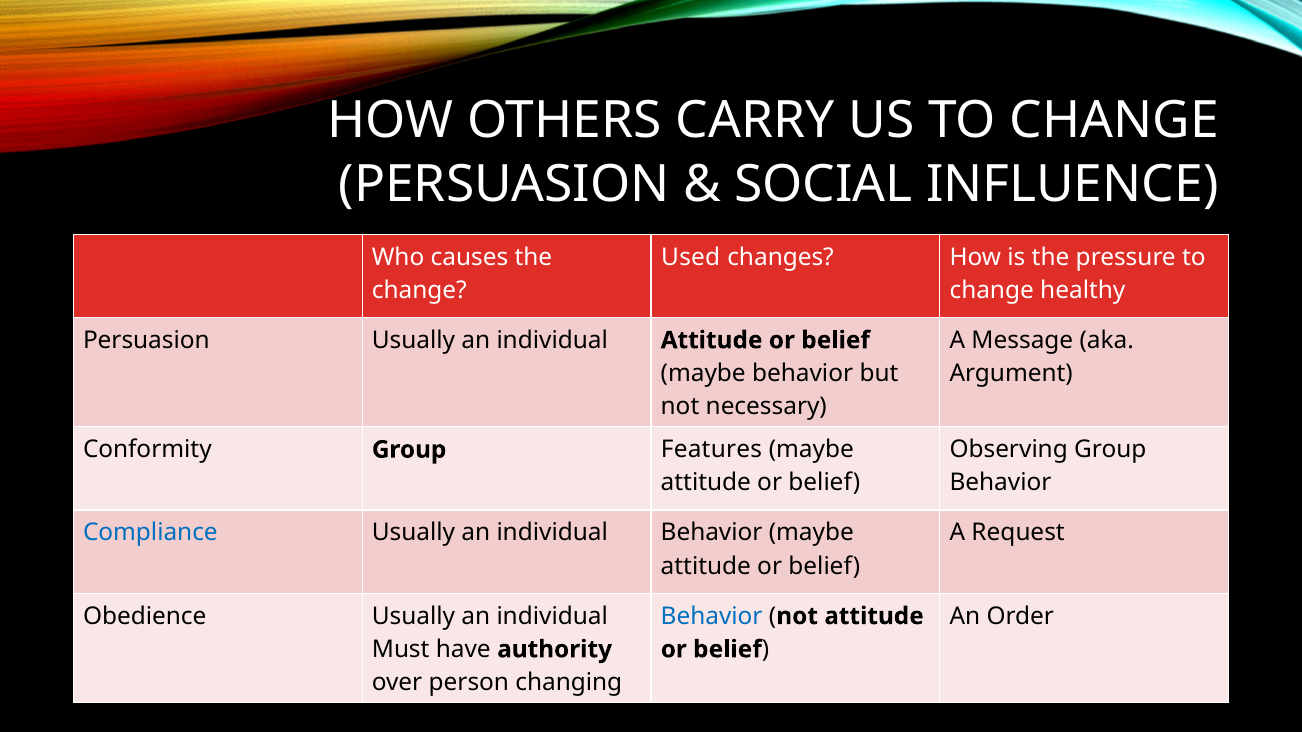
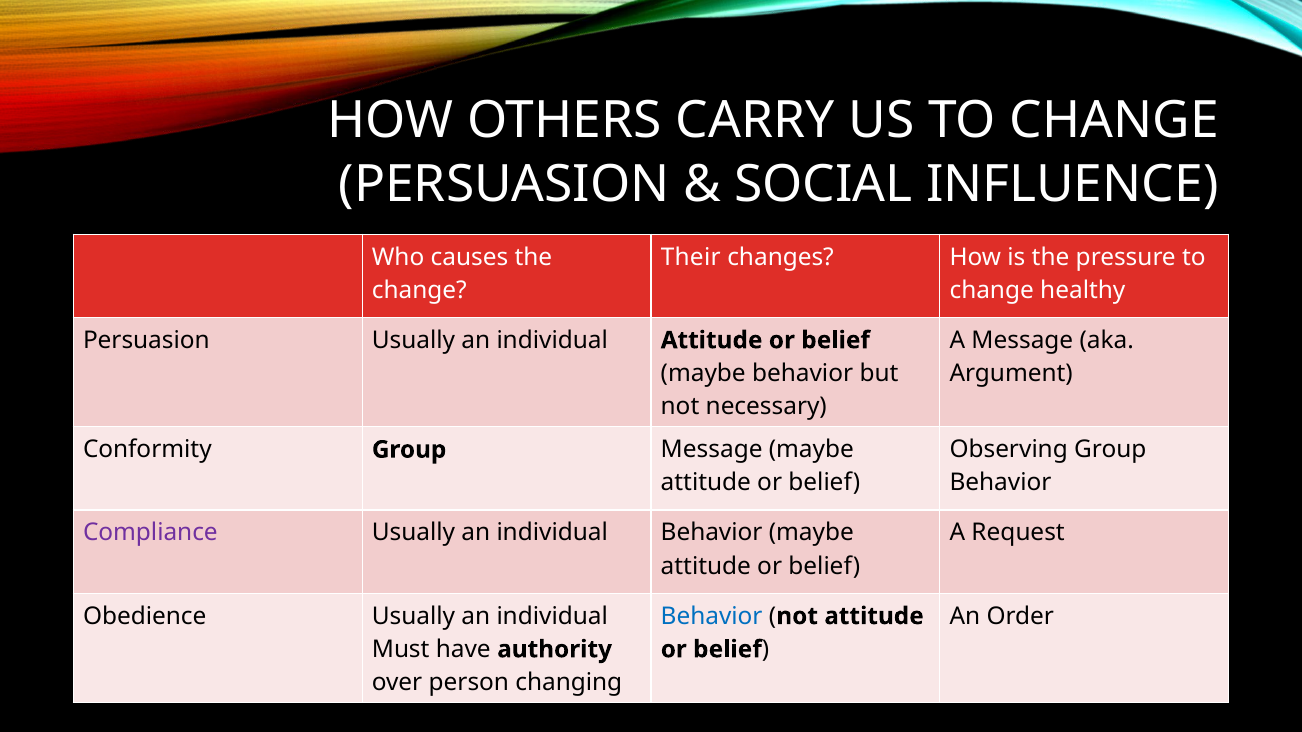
Used: Used -> Their (691, 257)
Group Features: Features -> Message (712, 450)
Compliance colour: blue -> purple (150, 533)
